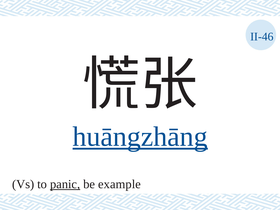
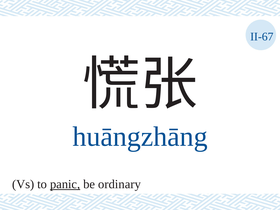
II-46: II-46 -> II-67 (262, 37)
huāngzhāng underline: present -> none (140, 137)
example: example -> ordinary (120, 184)
